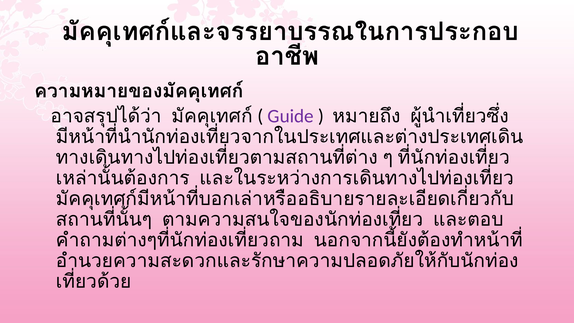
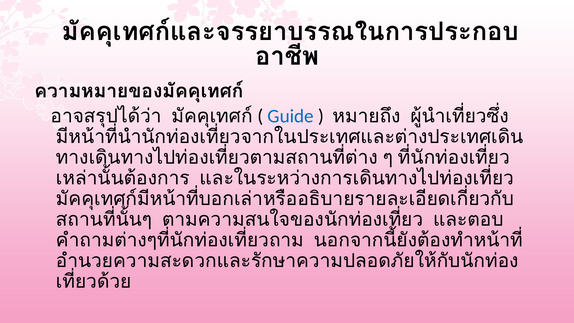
Guide colour: purple -> blue (291, 116)
